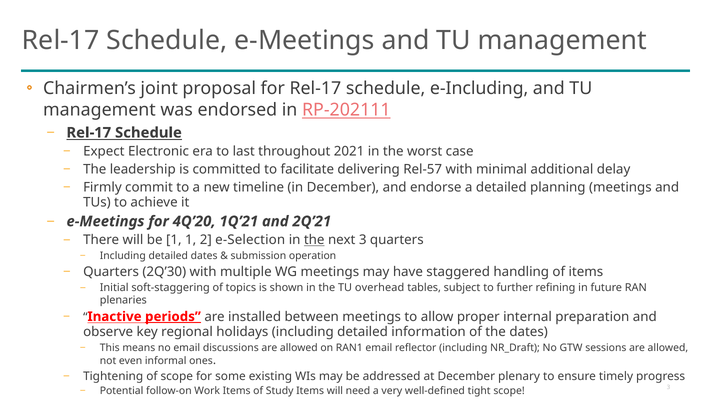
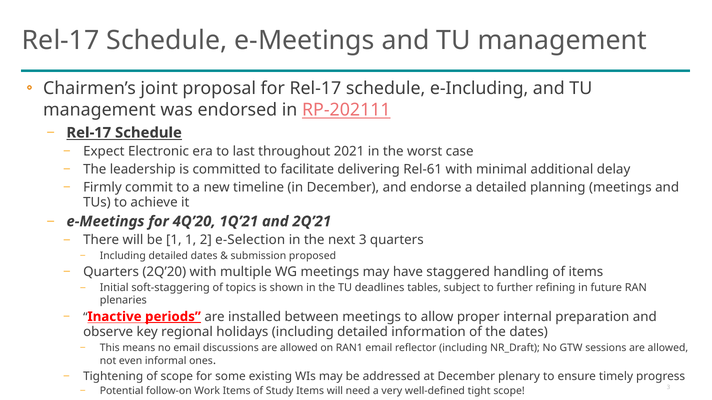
Rel-57: Rel-57 -> Rel-61 (423, 170)
the underline: present -> none (314, 240)
operation: operation -> proposed (312, 256)
2Q’30: 2Q’30 -> 2Q’20 (164, 272)
overhead: overhead -> deadlines (380, 288)
